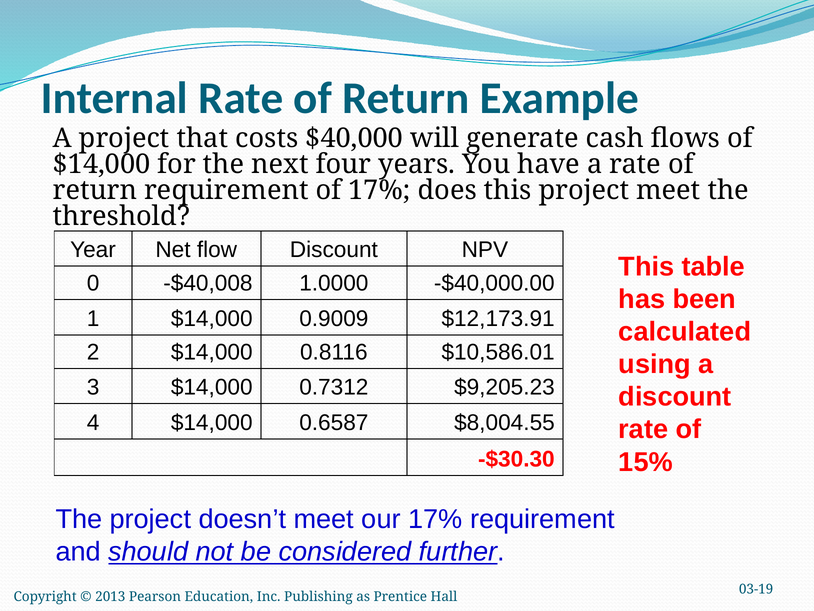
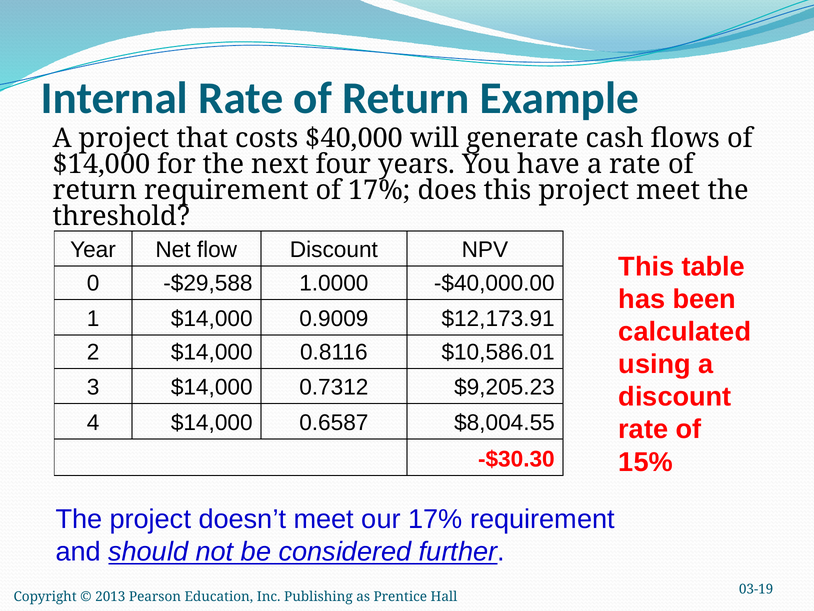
-$40,008: -$40,008 -> -$29,588 (208, 283)
